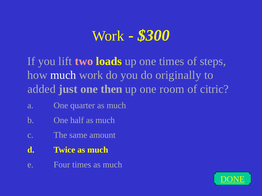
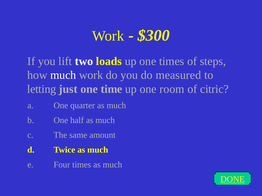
two colour: pink -> white (84, 61)
originally: originally -> measured (178, 75)
added: added -> letting (42, 89)
then: then -> time (112, 89)
